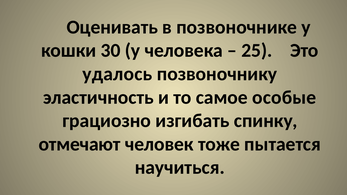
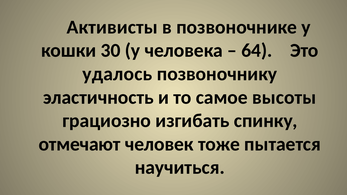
Оценивать: Оценивать -> Активисты (112, 27)
25: 25 -> 64 (257, 51)
особые: особые -> высоты (284, 97)
